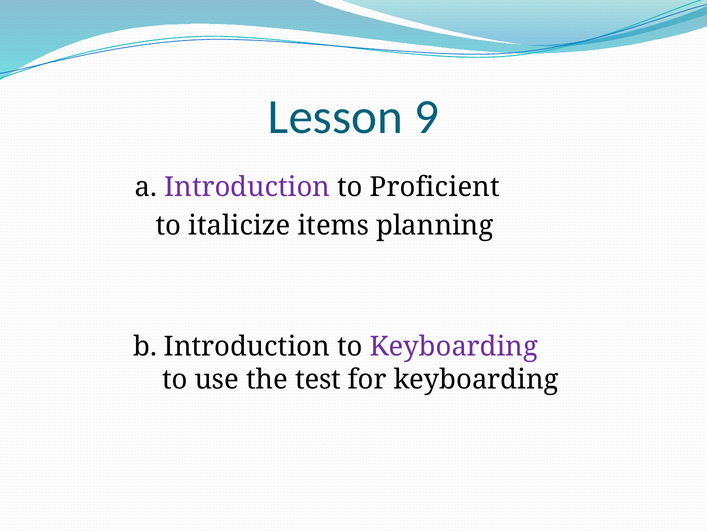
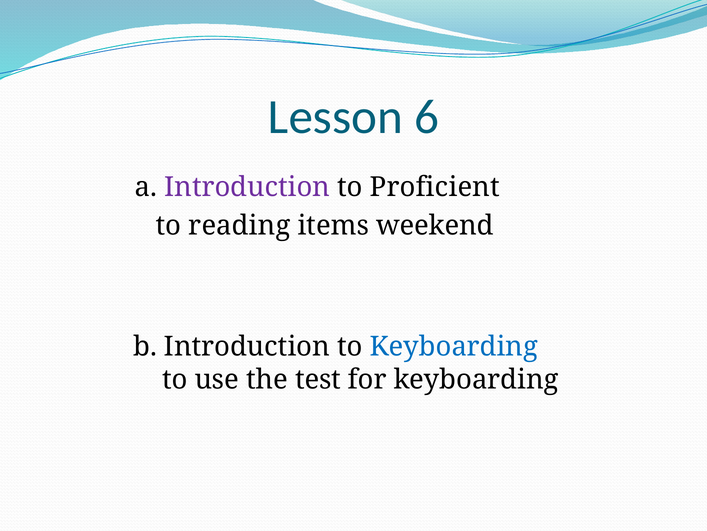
9: 9 -> 6 (427, 117)
italicize: italicize -> reading (239, 225)
planning: planning -> weekend (435, 225)
Keyboarding colour: purple -> blue (454, 346)
